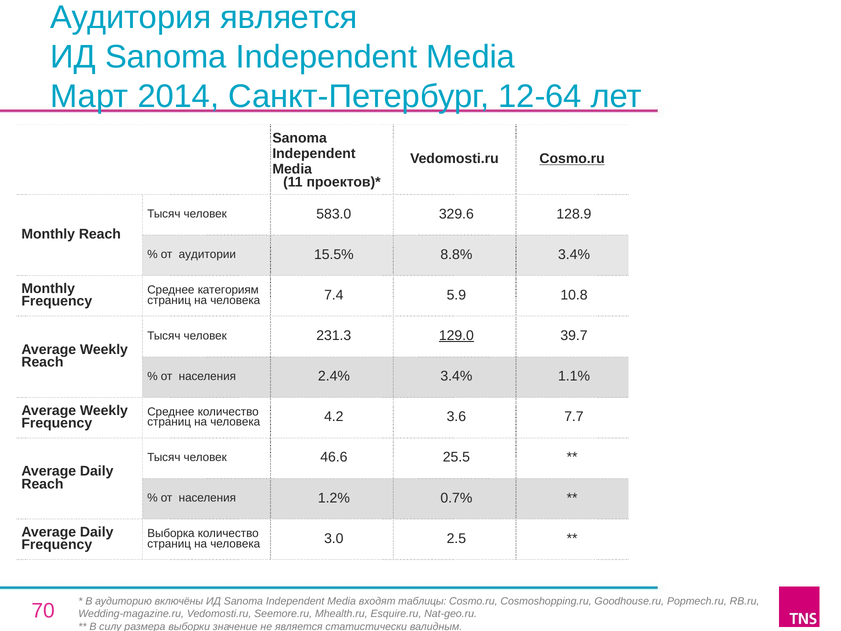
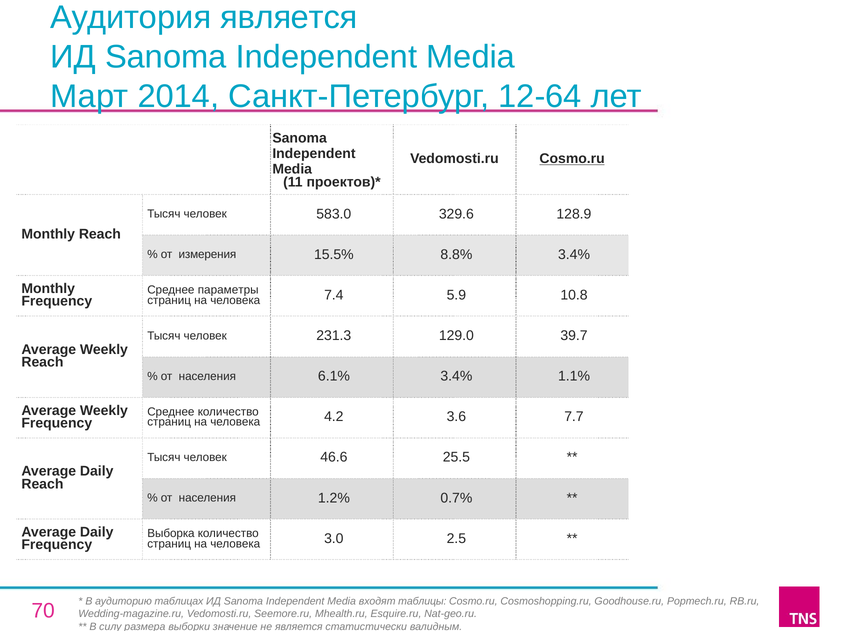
аудитории: аудитории -> измерения (207, 255)
категориям: категориям -> параметры (228, 290)
129.0 underline: present -> none (456, 335)
2.4%: 2.4% -> 6.1% (334, 376)
включёны: включёны -> таблицах (179, 601)
